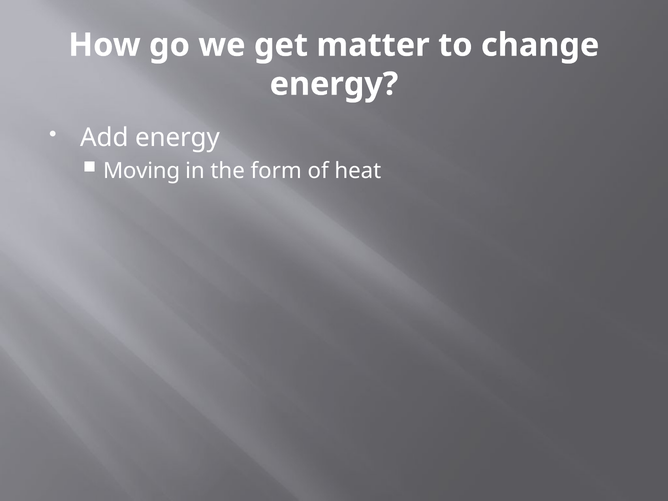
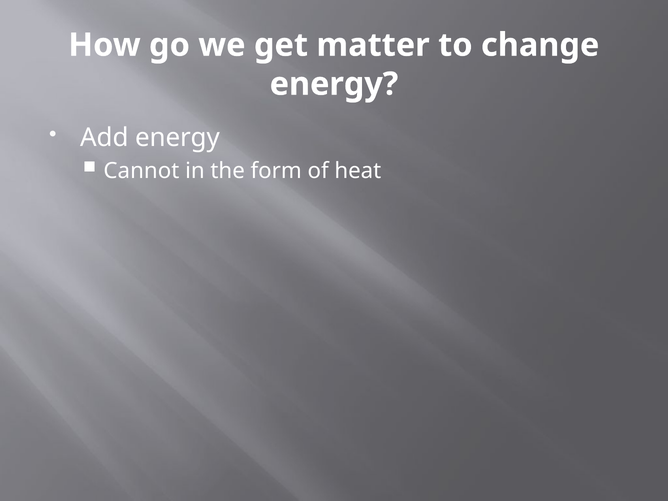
Moving: Moving -> Cannot (141, 171)
